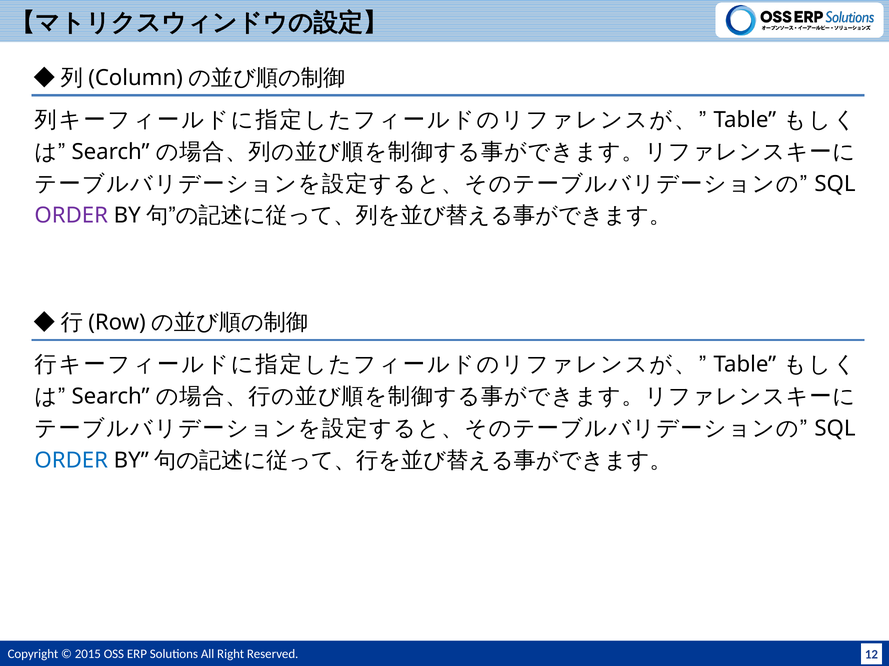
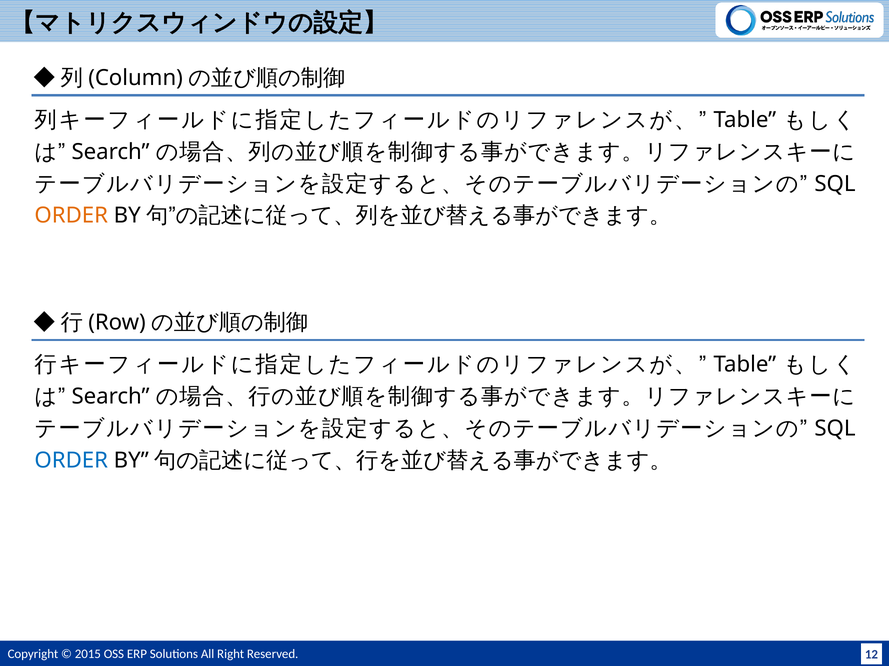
ORDER colour: purple -> orange (71, 216)
